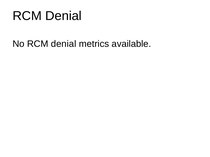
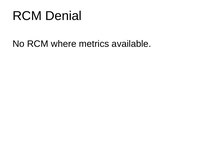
No RCM denial: denial -> where (64, 44)
